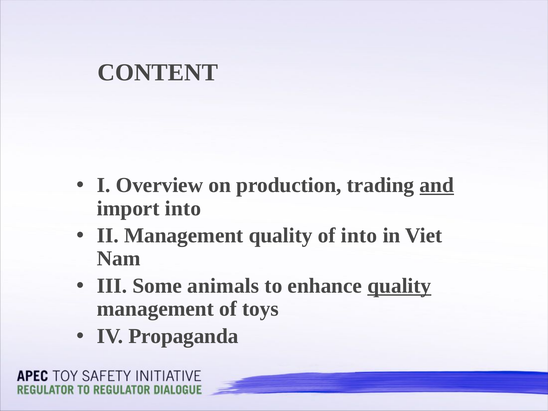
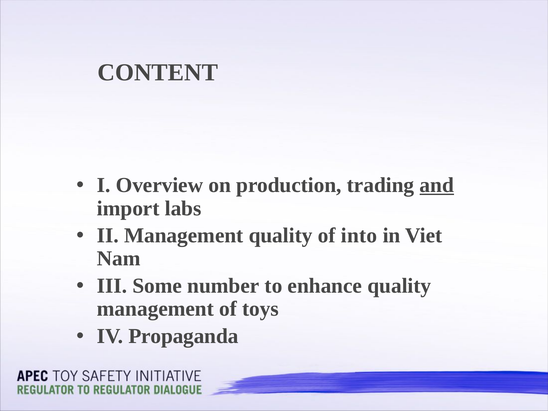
import into: into -> labs (183, 208)
animals: animals -> number (223, 286)
quality underline: present -> none (399, 286)
